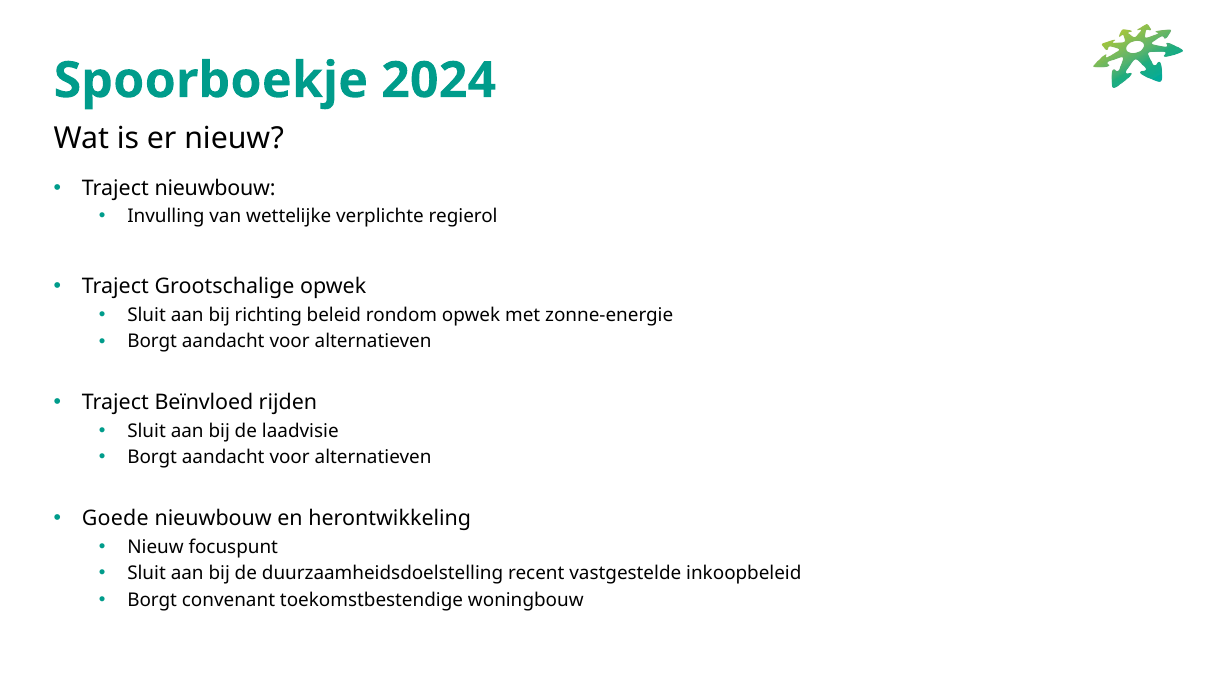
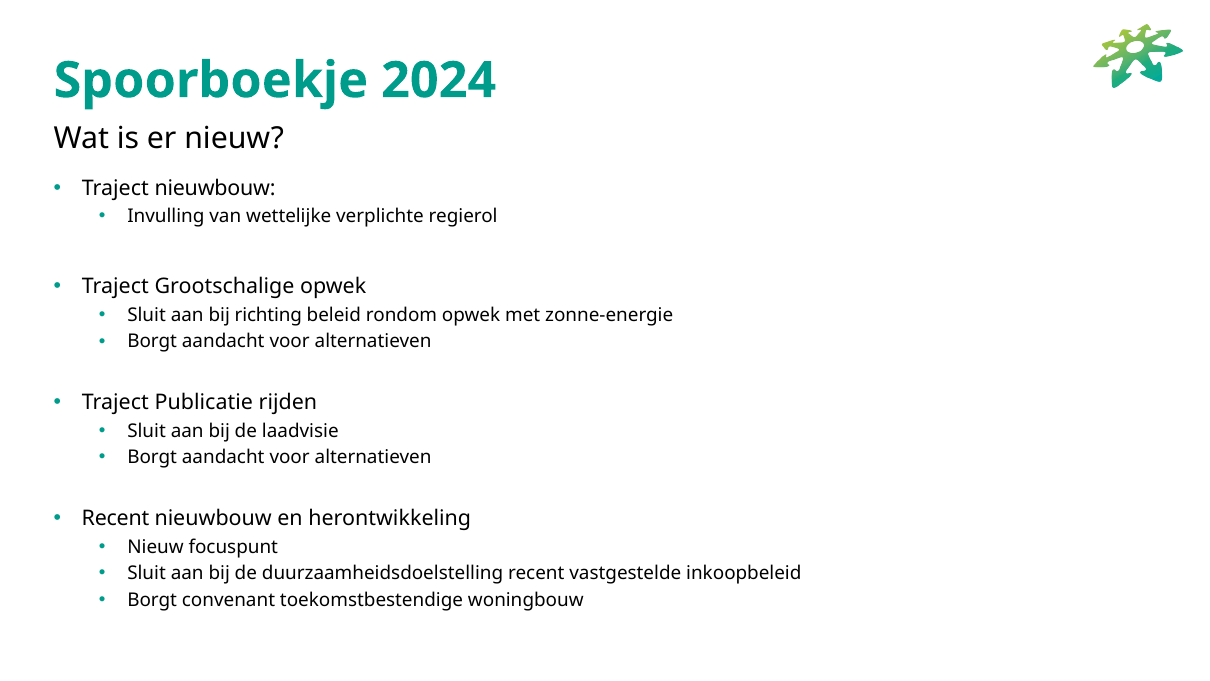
Beïnvloed: Beïnvloed -> Publicatie (204, 402)
Goede: Goede -> Recent (116, 518)
